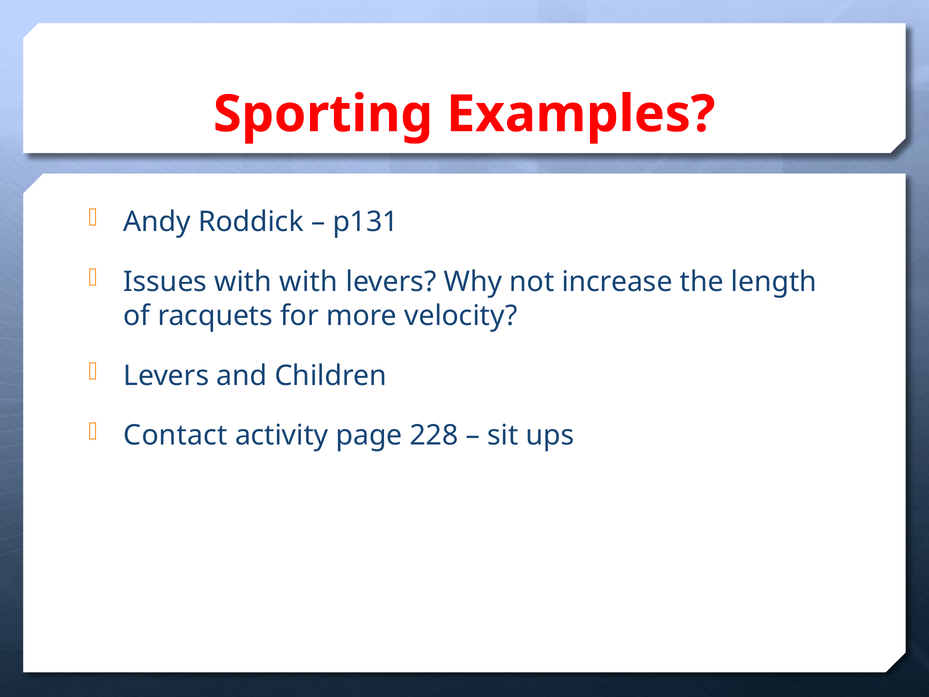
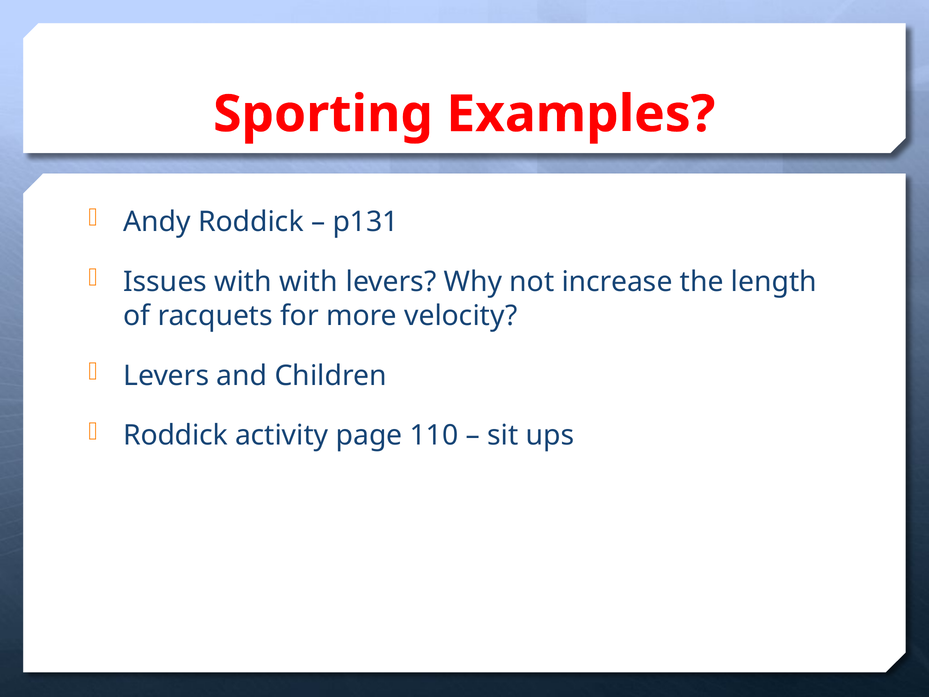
Contact: Contact -> Roddick (176, 435)
228: 228 -> 110 (434, 435)
